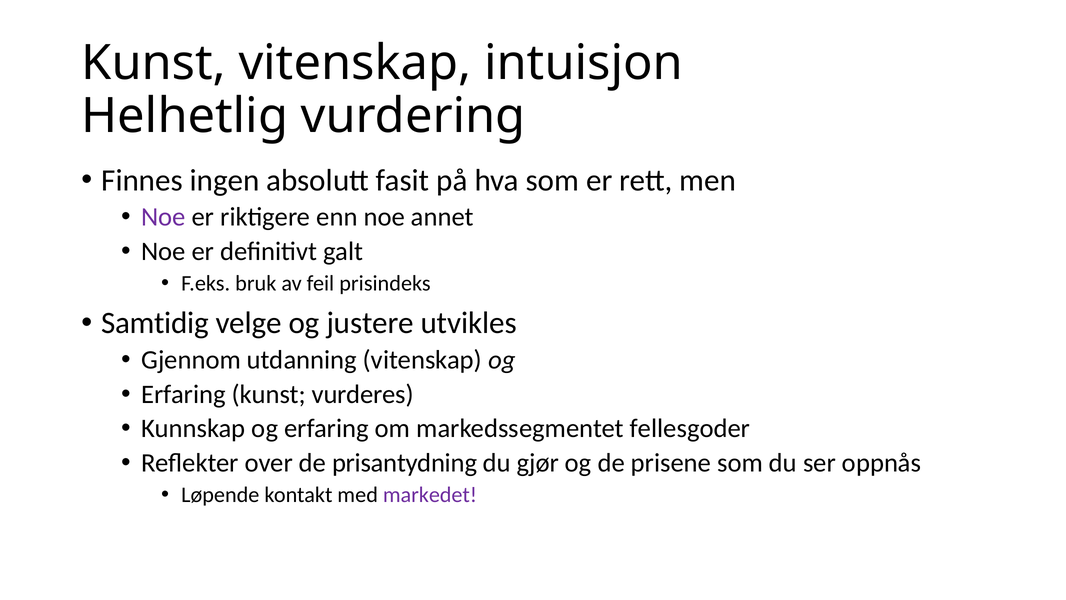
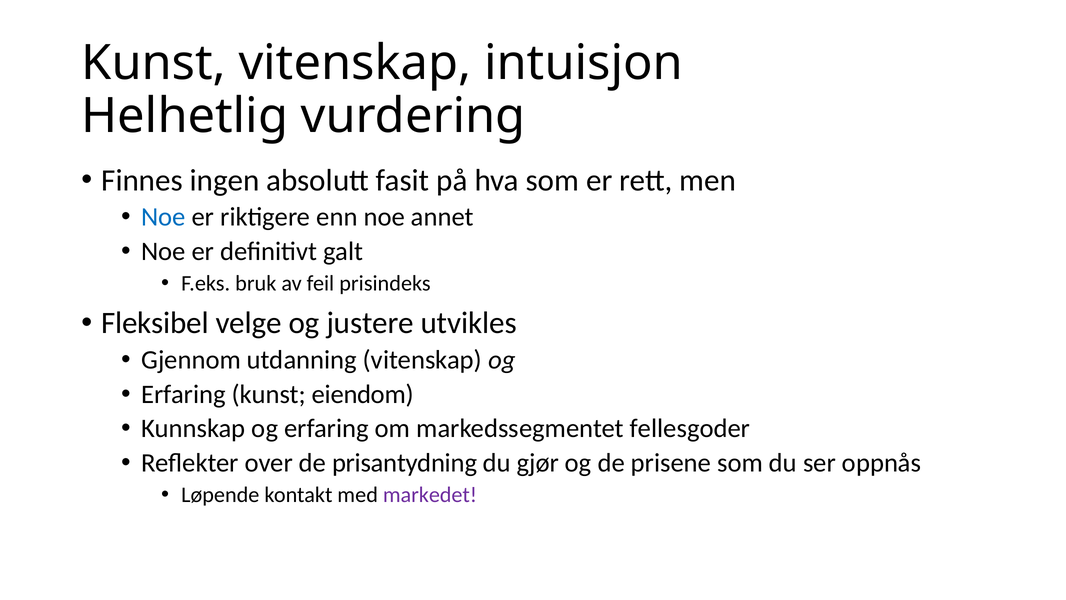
Noe colour: purple -> blue (163, 217)
Samtidig: Samtidig -> Fleksibel (155, 323)
vurderes: vurderes -> eiendom (363, 394)
